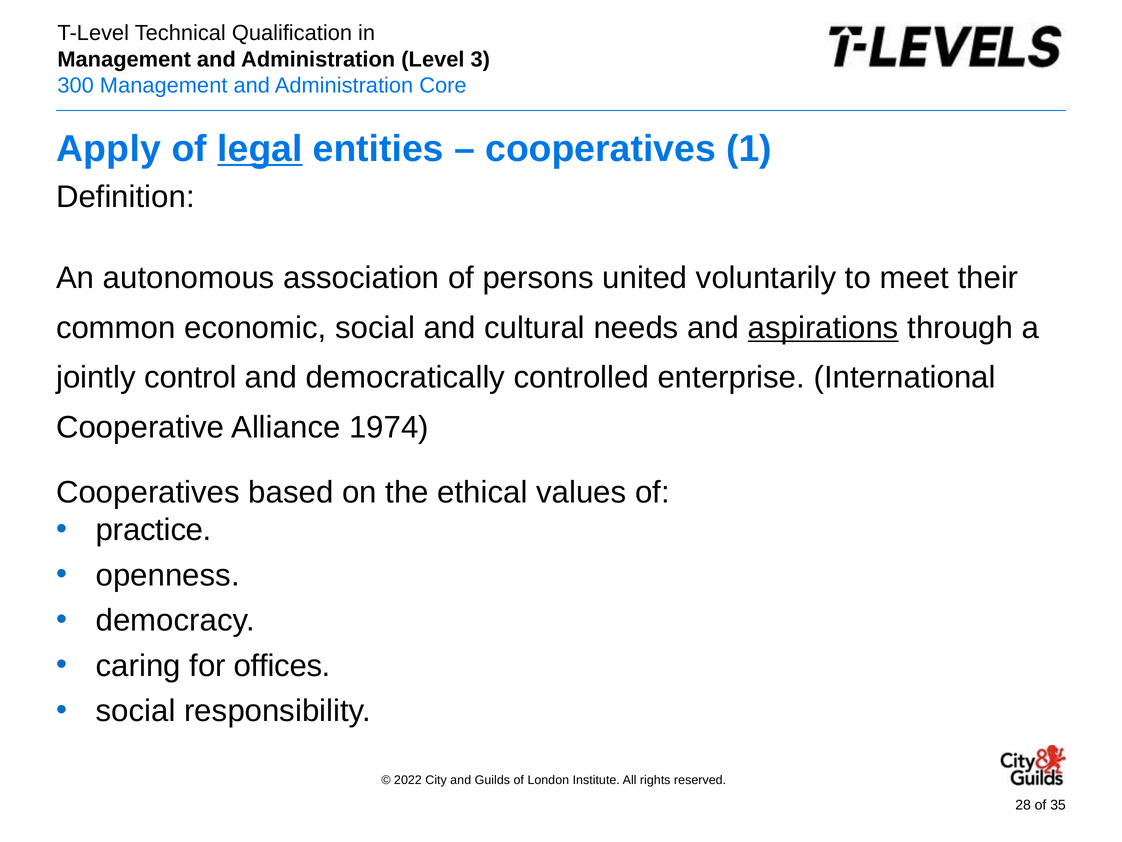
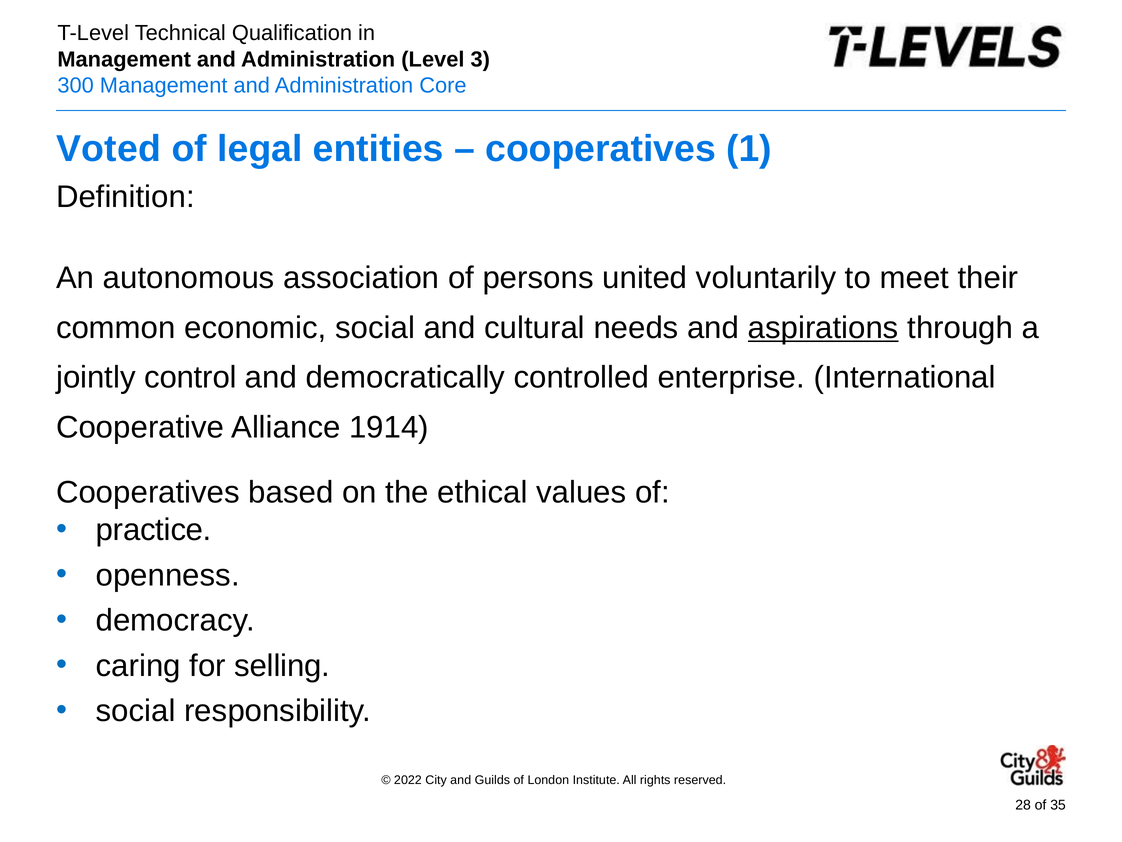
Apply: Apply -> Voted (109, 149)
legal underline: present -> none (260, 149)
1974: 1974 -> 1914 (389, 427)
offices: offices -> selling (282, 665)
